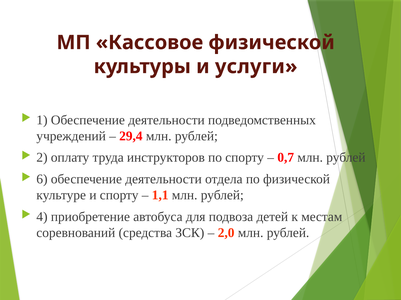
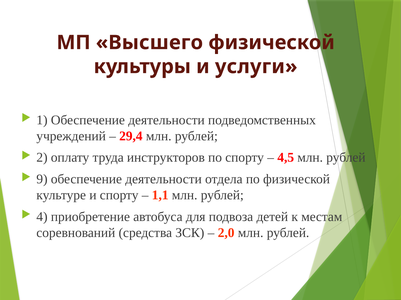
Кассовое: Кассовое -> Высшего (149, 43)
0,7: 0,7 -> 4,5 (286, 158)
6: 6 -> 9 (42, 180)
